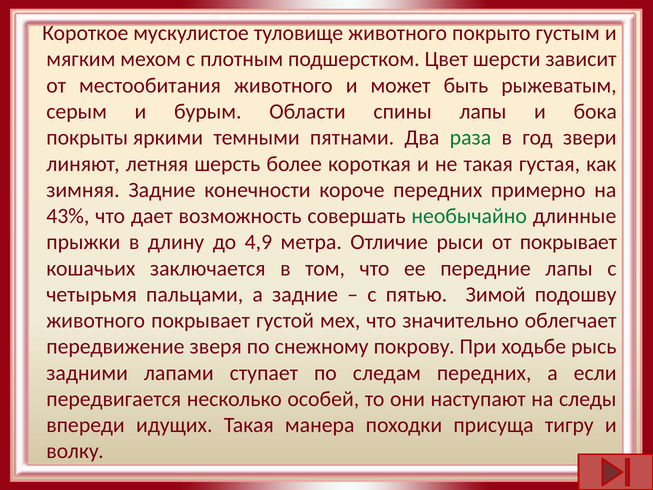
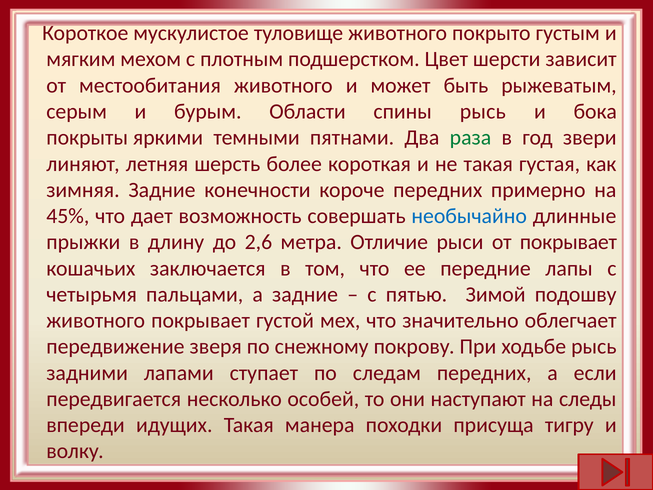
спины лапы: лапы -> рысь (483, 112)
43%: 43% -> 45% (68, 216)
необычайно colour: green -> blue (469, 216)
4,9: 4,9 -> 2,6 (258, 242)
